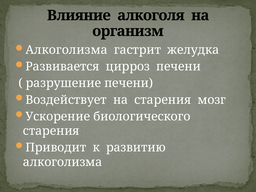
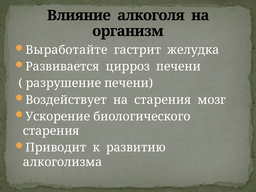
Алкоголизма: Алкоголизма -> Выработайте (67, 50)
